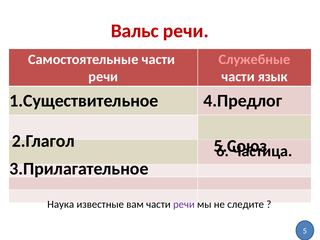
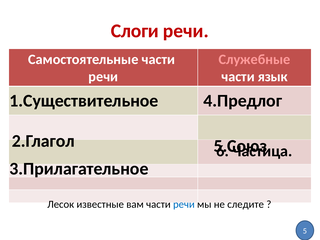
Вальс: Вальс -> Слоги (135, 31)
Наука: Наука -> Лесок (61, 204)
речи colour: purple -> blue (184, 204)
